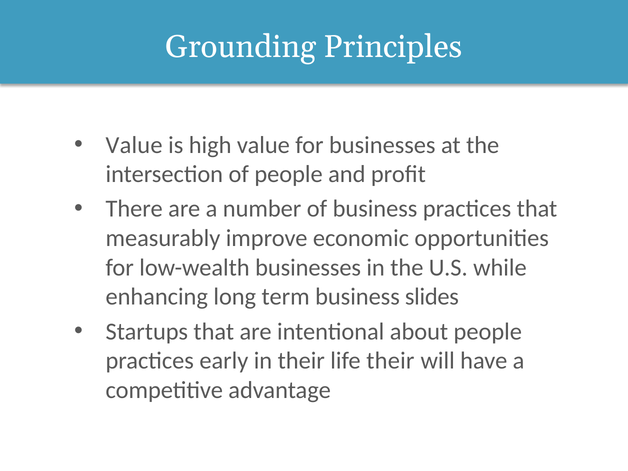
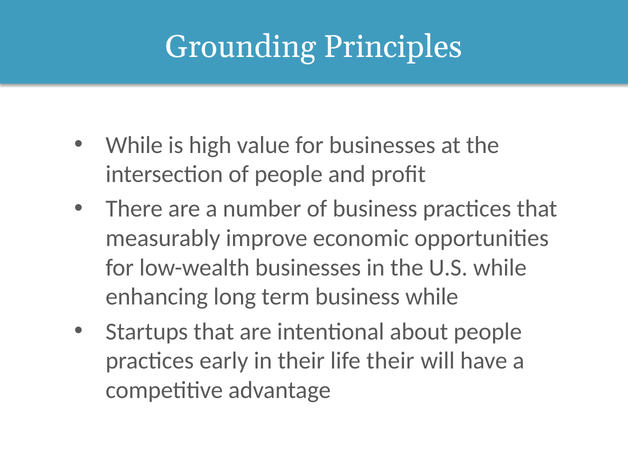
Value: Value -> While (134, 145)
business slides: slides -> while (432, 297)
